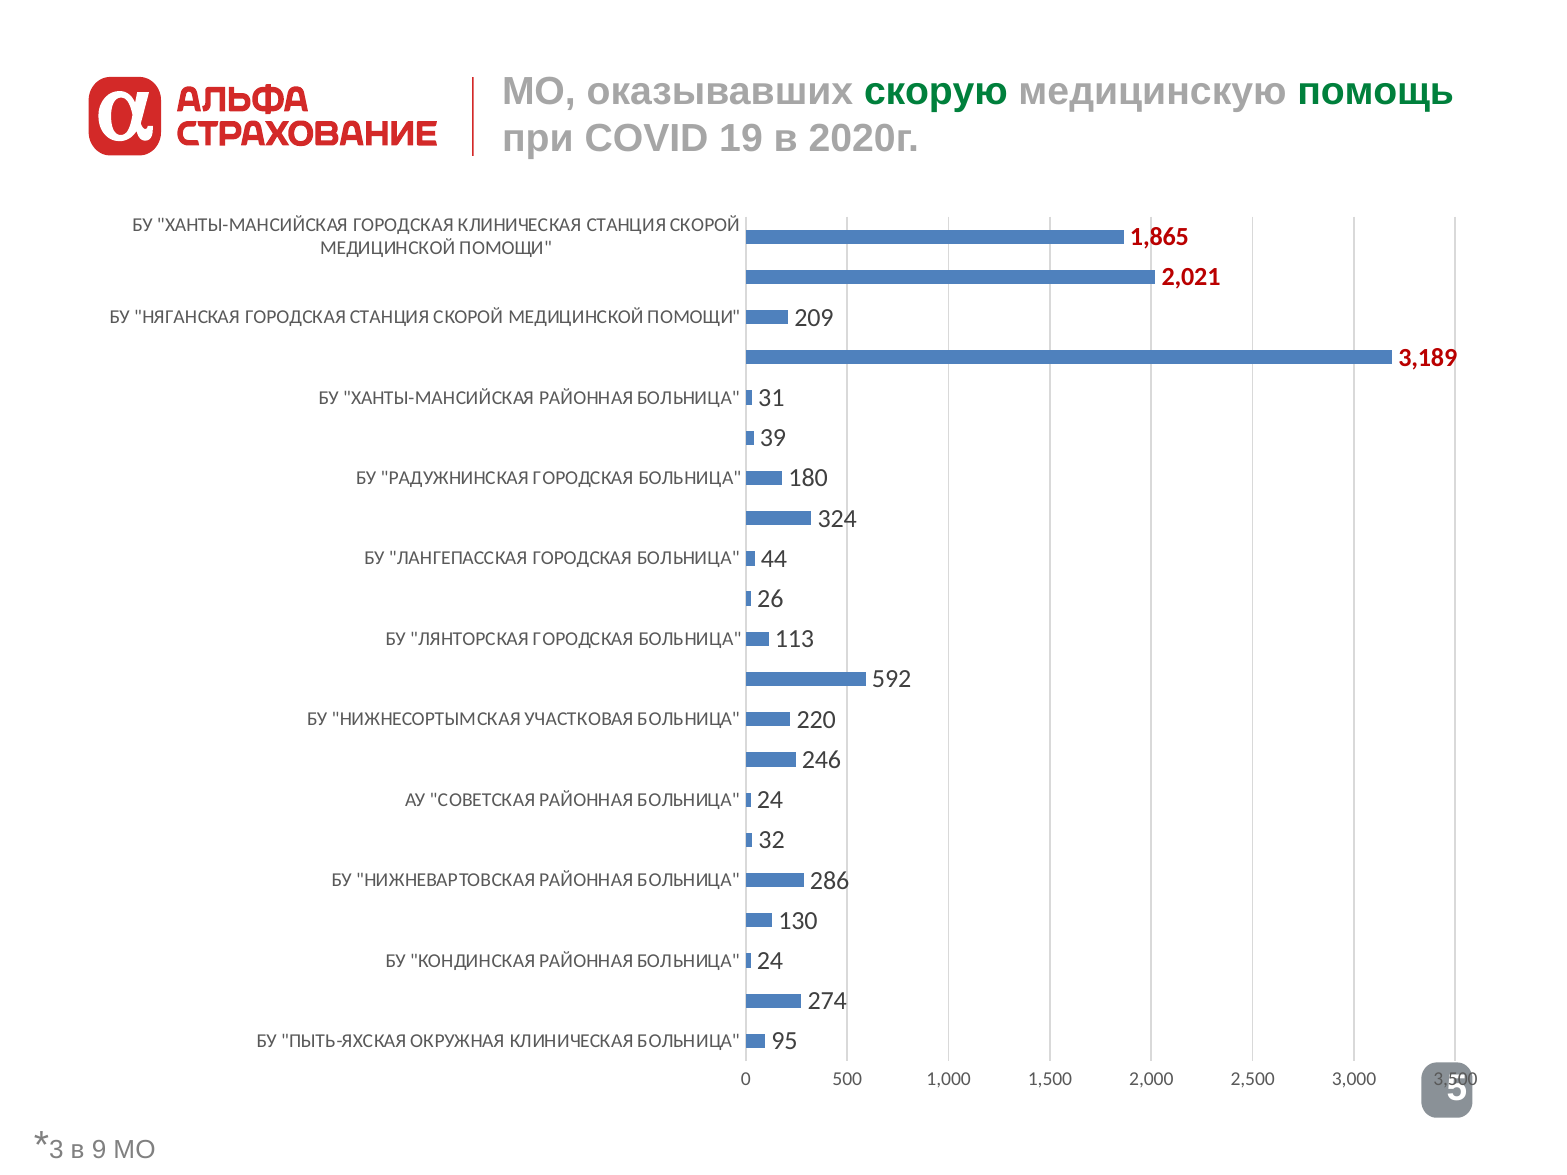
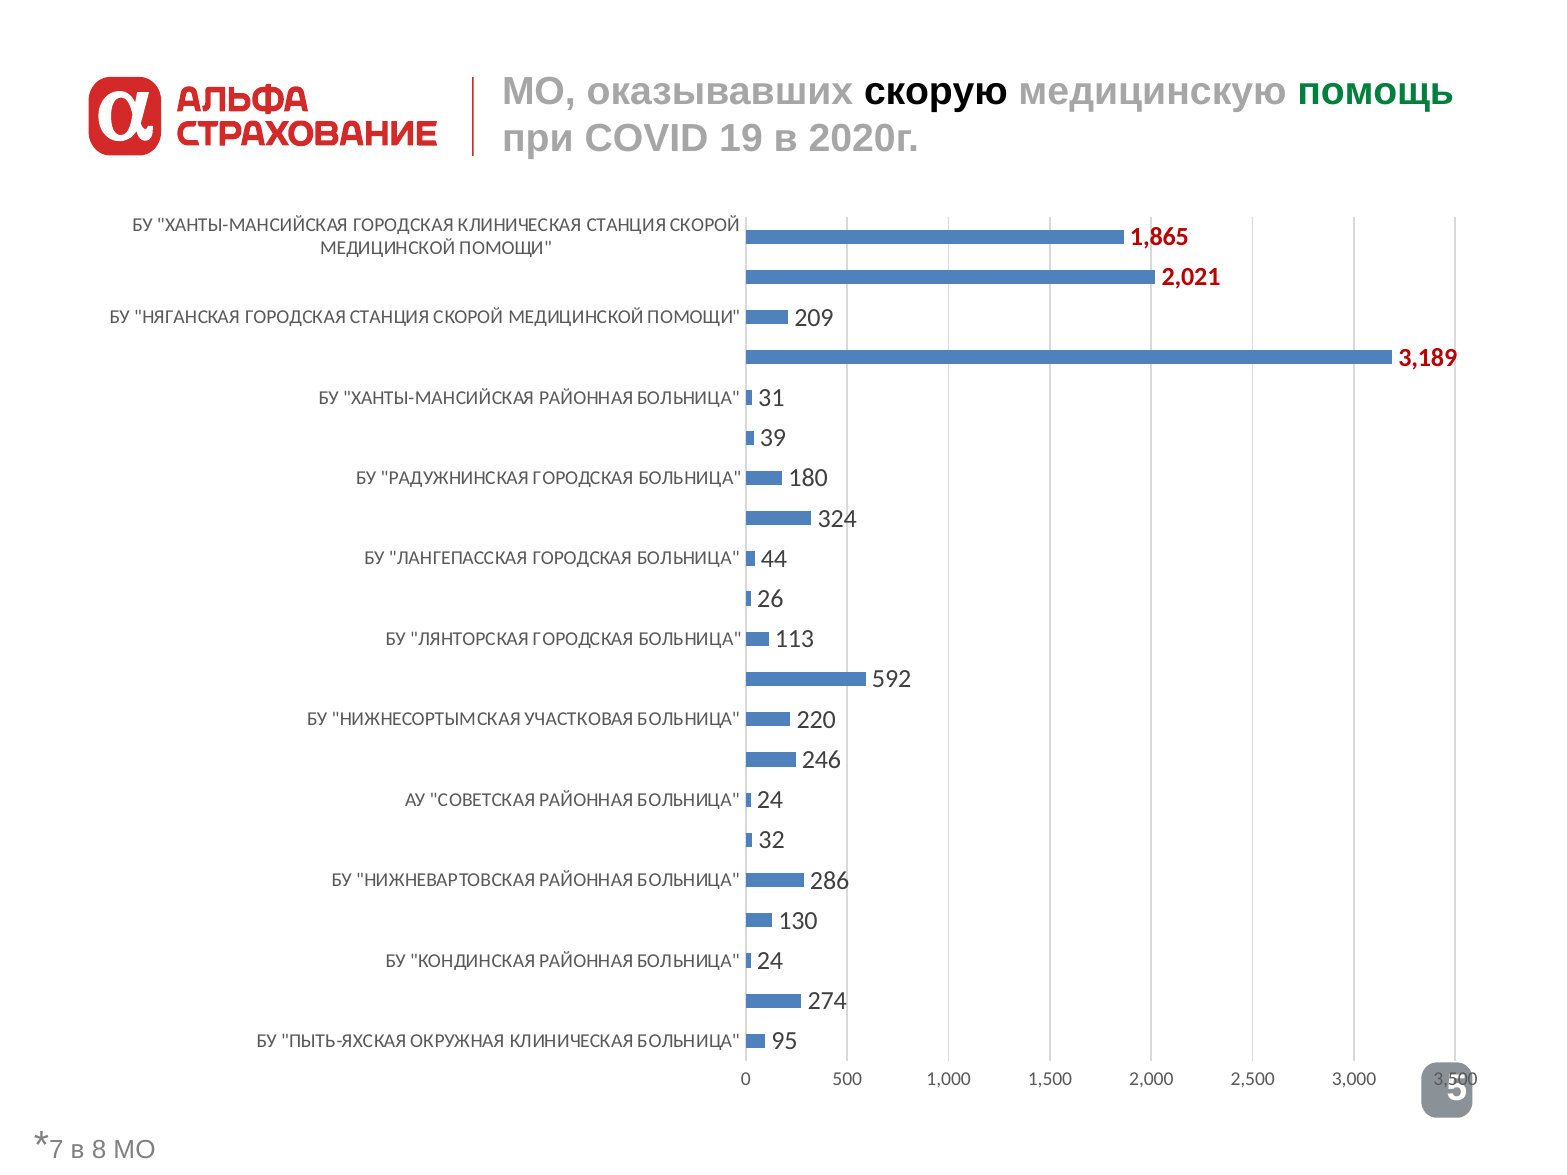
скорую colour: green -> black (936, 92)
3: 3 -> 7 (56, 1150)
9: 9 -> 8 (99, 1150)
